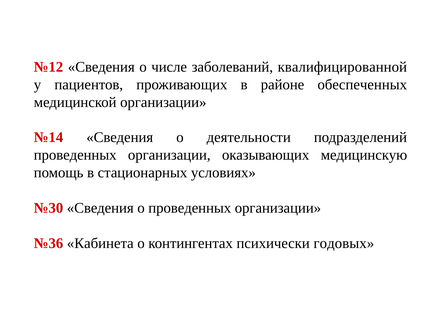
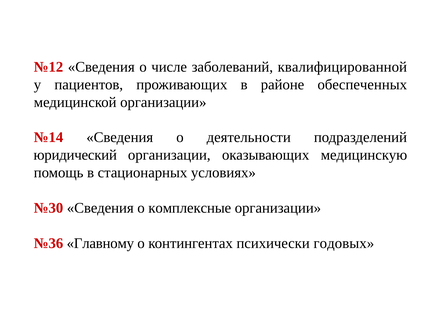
проведенных: проведенных -> юридический (75, 155)
о проведенных: проведенных -> комплексные (190, 208)
Кабинета: Кабинета -> Главному (100, 243)
